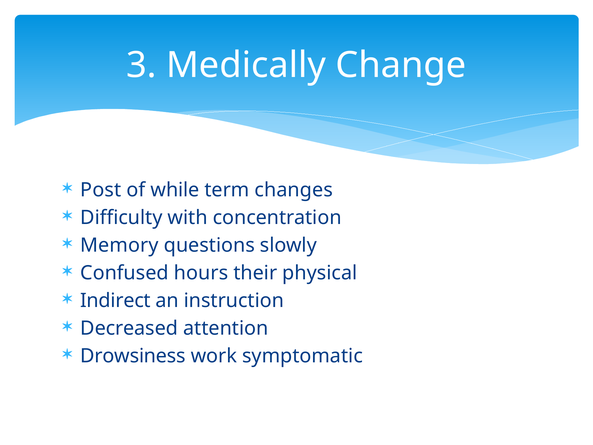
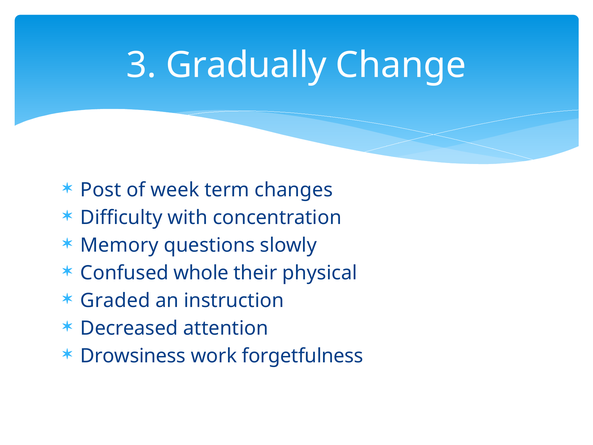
Medically: Medically -> Gradually (246, 65)
while: while -> week (175, 190)
hours: hours -> whole (201, 273)
Indirect: Indirect -> Graded (115, 300)
symptomatic: symptomatic -> forgetfulness (303, 356)
